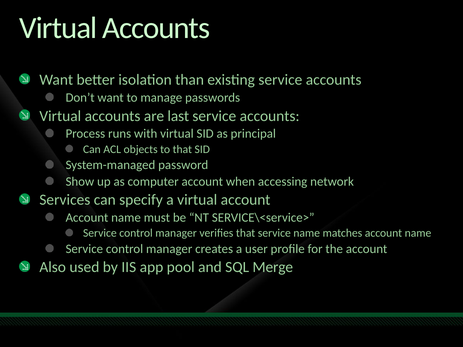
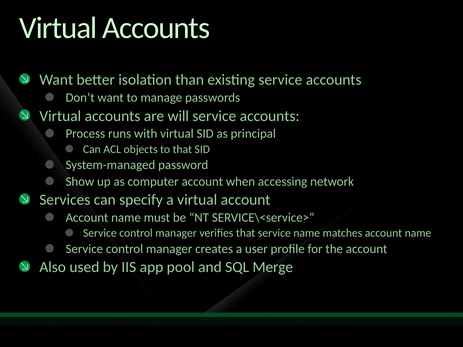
last: last -> will (178, 116)
